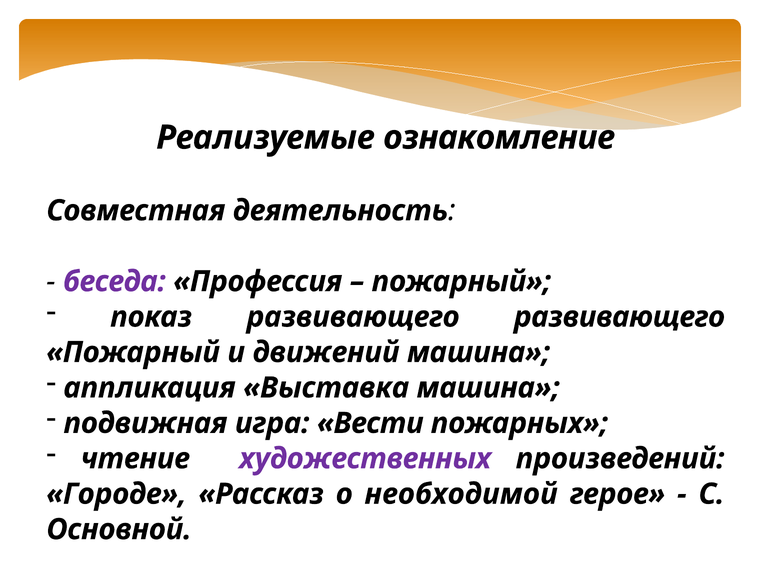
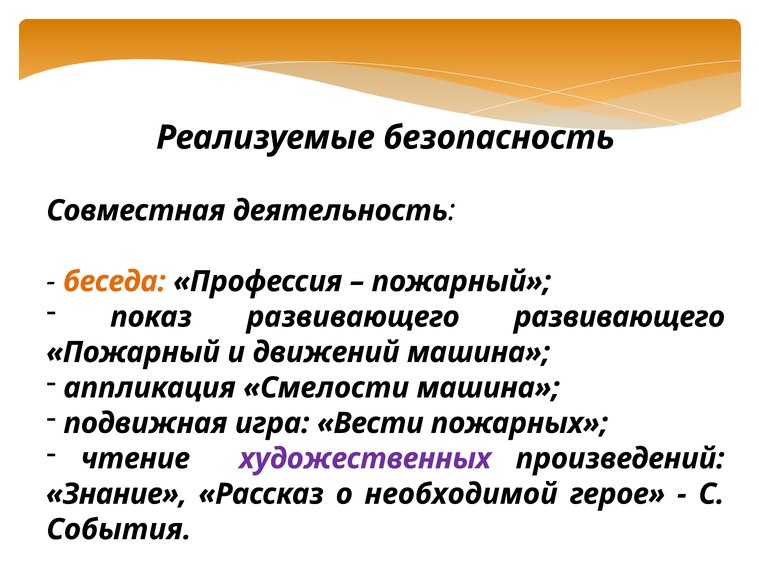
ознакомление: ознакомление -> безопасность (499, 138)
беседа colour: purple -> orange (114, 282)
Выставка: Выставка -> Смелости (326, 388)
Городе: Городе -> Знание (117, 494)
Основной: Основной -> События (119, 530)
